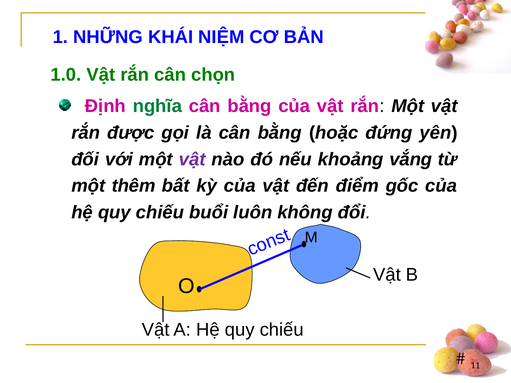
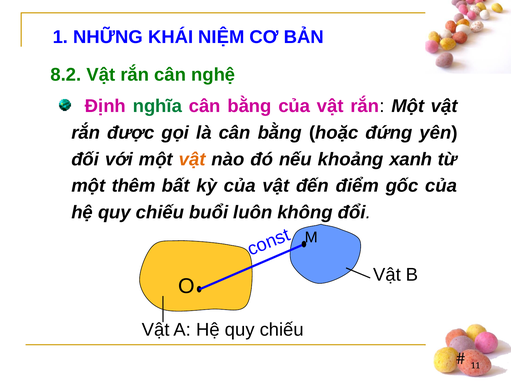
1.0: 1.0 -> 8.2 (66, 75)
chọn: chọn -> nghệ (213, 75)
vật colour: purple -> orange (192, 159)
vắng: vắng -> xanh (411, 159)
